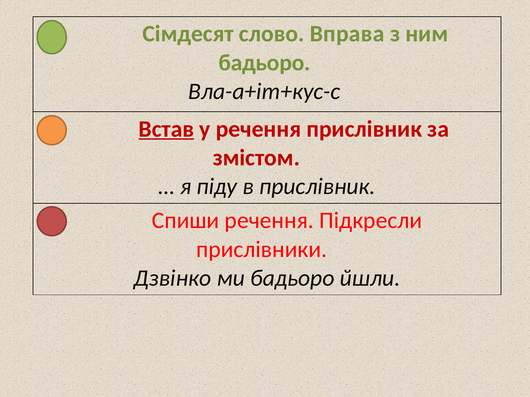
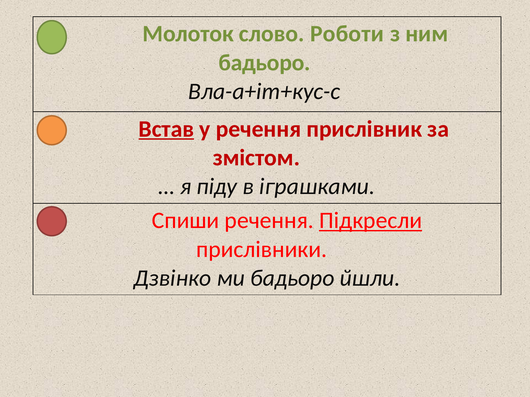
Сімдесят: Сімдесят -> Молоток (188, 34)
Вправа: Вправа -> Роботи (347, 34)
в прислівник: прислівник -> іграшками (317, 187)
Підкресли underline: none -> present (371, 221)
